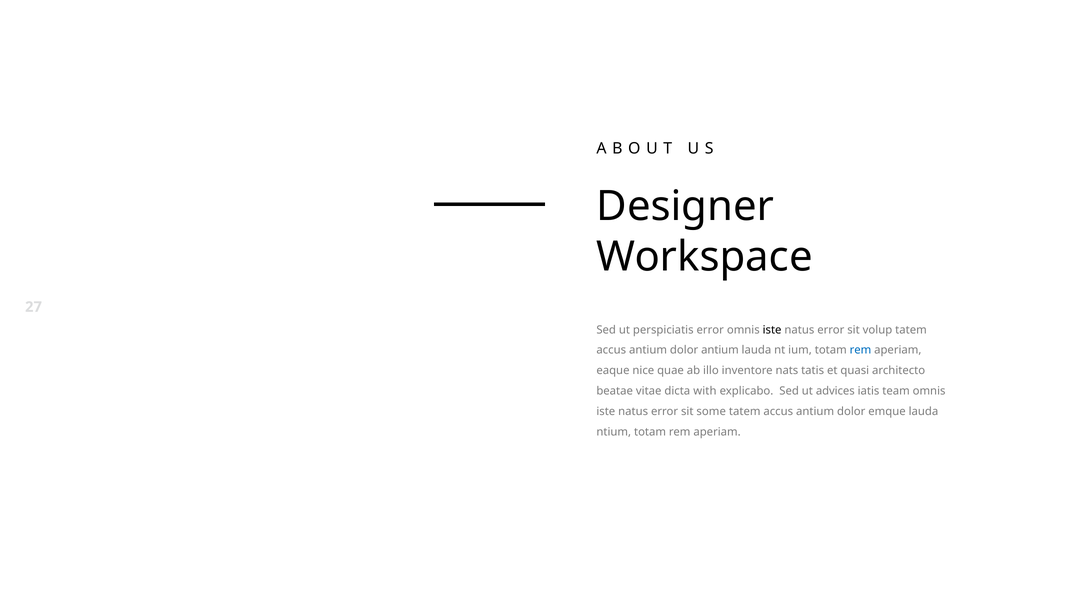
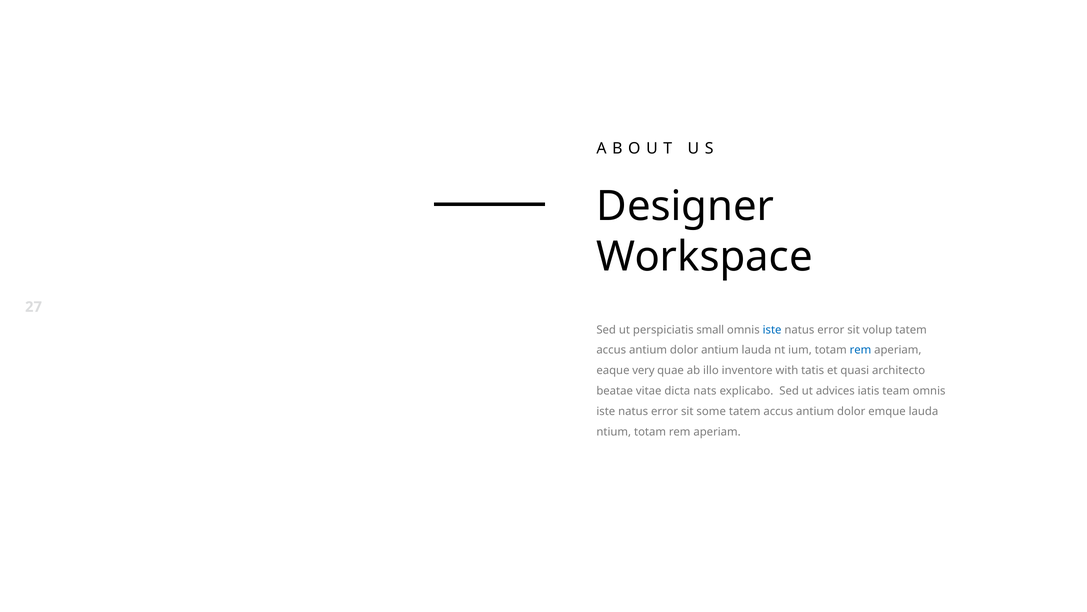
perspiciatis error: error -> small (710, 330)
iste colour: black -> blue (772, 330)
nice: nice -> very (643, 370)
nats: nats -> with (787, 370)
with: with -> nats (705, 391)
